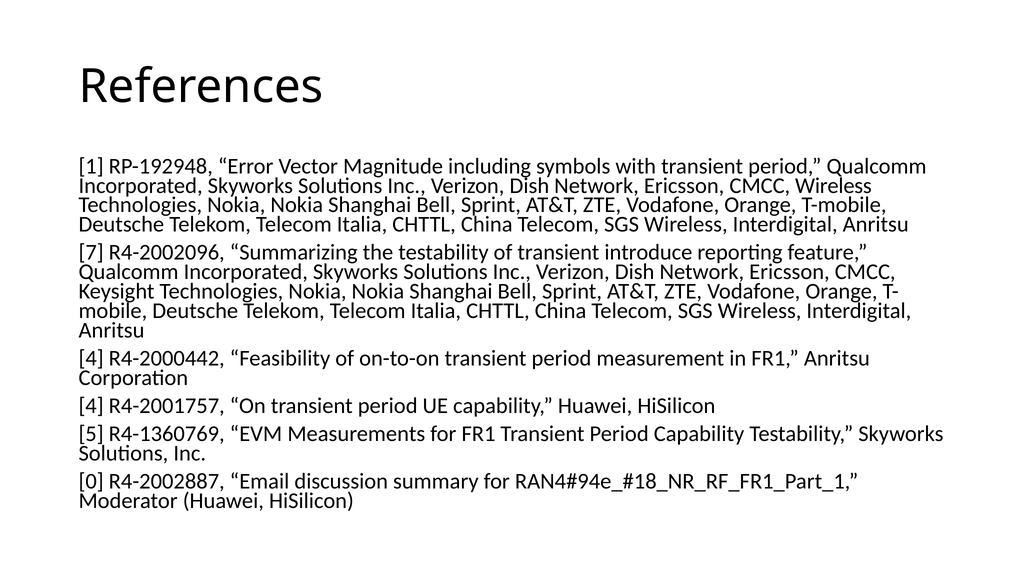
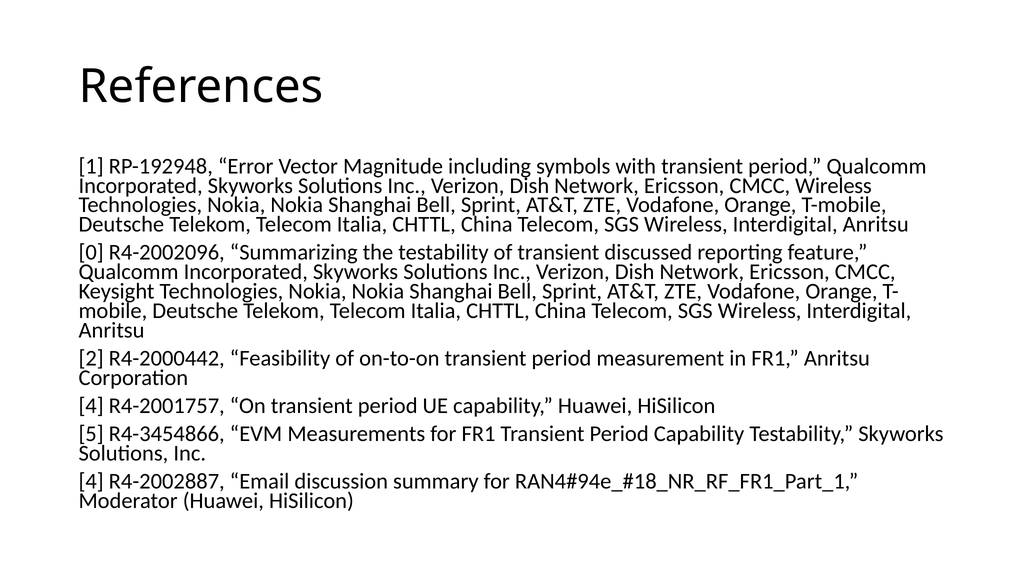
7: 7 -> 0 (91, 253)
introduce: introduce -> discussed (648, 253)
4: 4 -> 2 (91, 359)
R4-1360769: R4-1360769 -> R4-3454866 (167, 434)
0: 0 -> 4 (91, 482)
